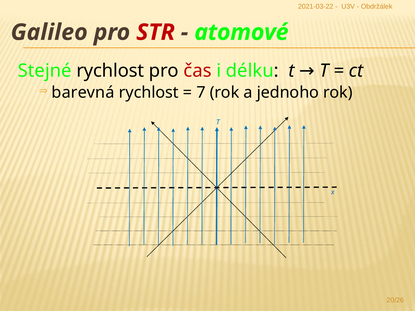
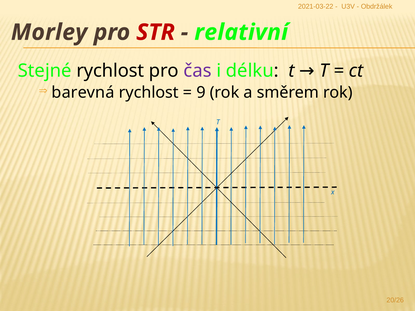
Galileo: Galileo -> Morley (49, 32)
atomové: atomové -> relativní (241, 32)
čas colour: red -> purple (198, 71)
7: 7 -> 9 (201, 93)
jednoho: jednoho -> směrem (288, 93)
